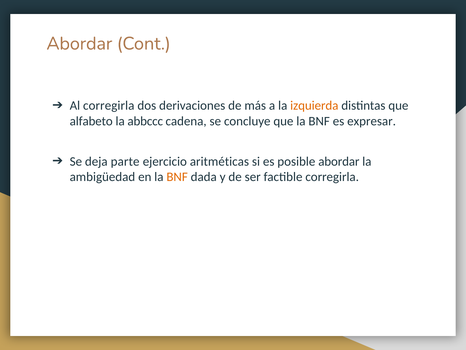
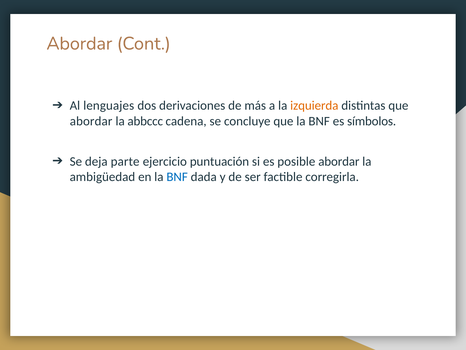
Al corregirla: corregirla -> lenguajes (109, 106)
alfabeto: alfabeto -> abordar (91, 121)
expresar: expresar -> símbolos (372, 121)
aritméticas: aritméticas -> puntuación (219, 161)
BNF colour: orange -> blue (177, 177)
